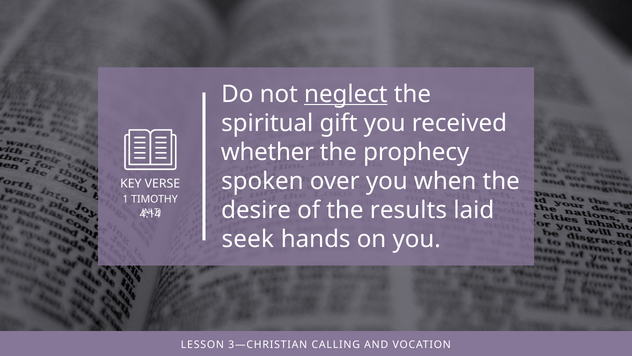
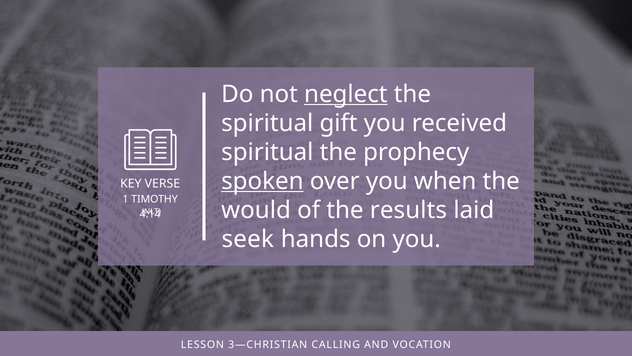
whether: whether -> spiritual (267, 152)
spoken underline: none -> present (262, 181)
desire: desire -> would (256, 210)
